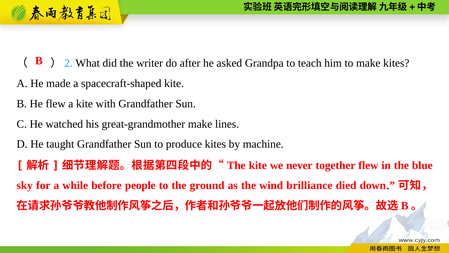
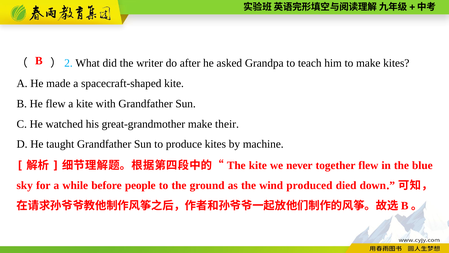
lines: lines -> their (227, 124)
brilliance: brilliance -> produced (309, 185)
